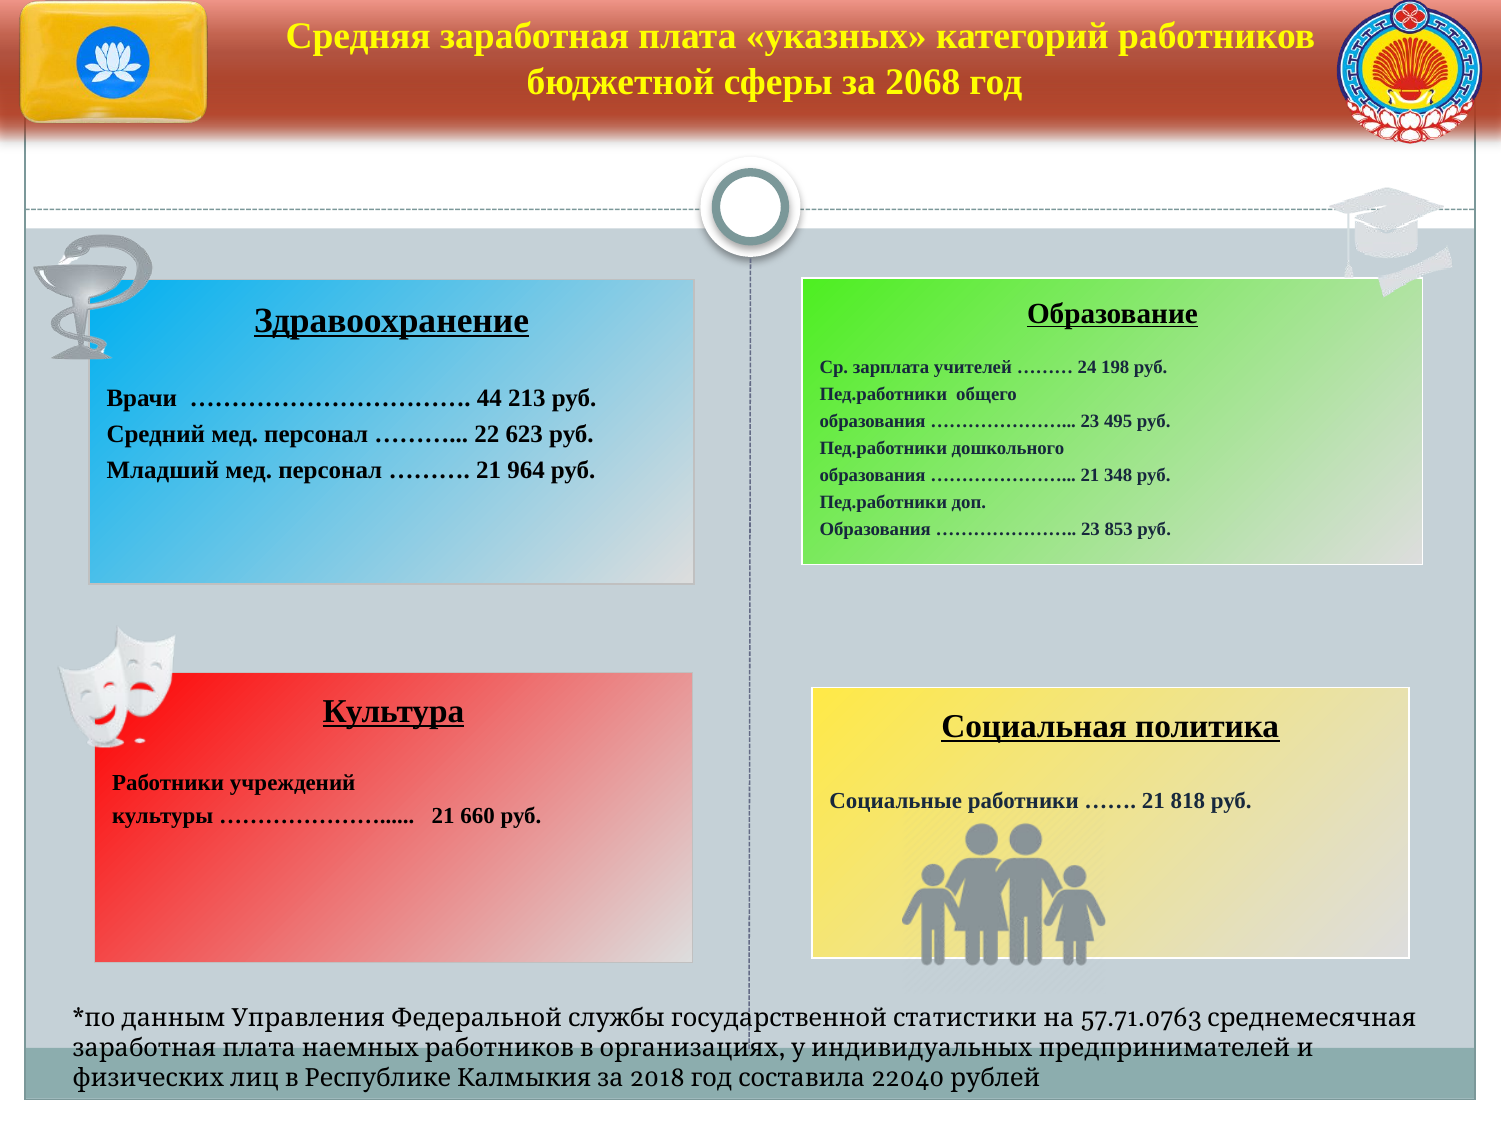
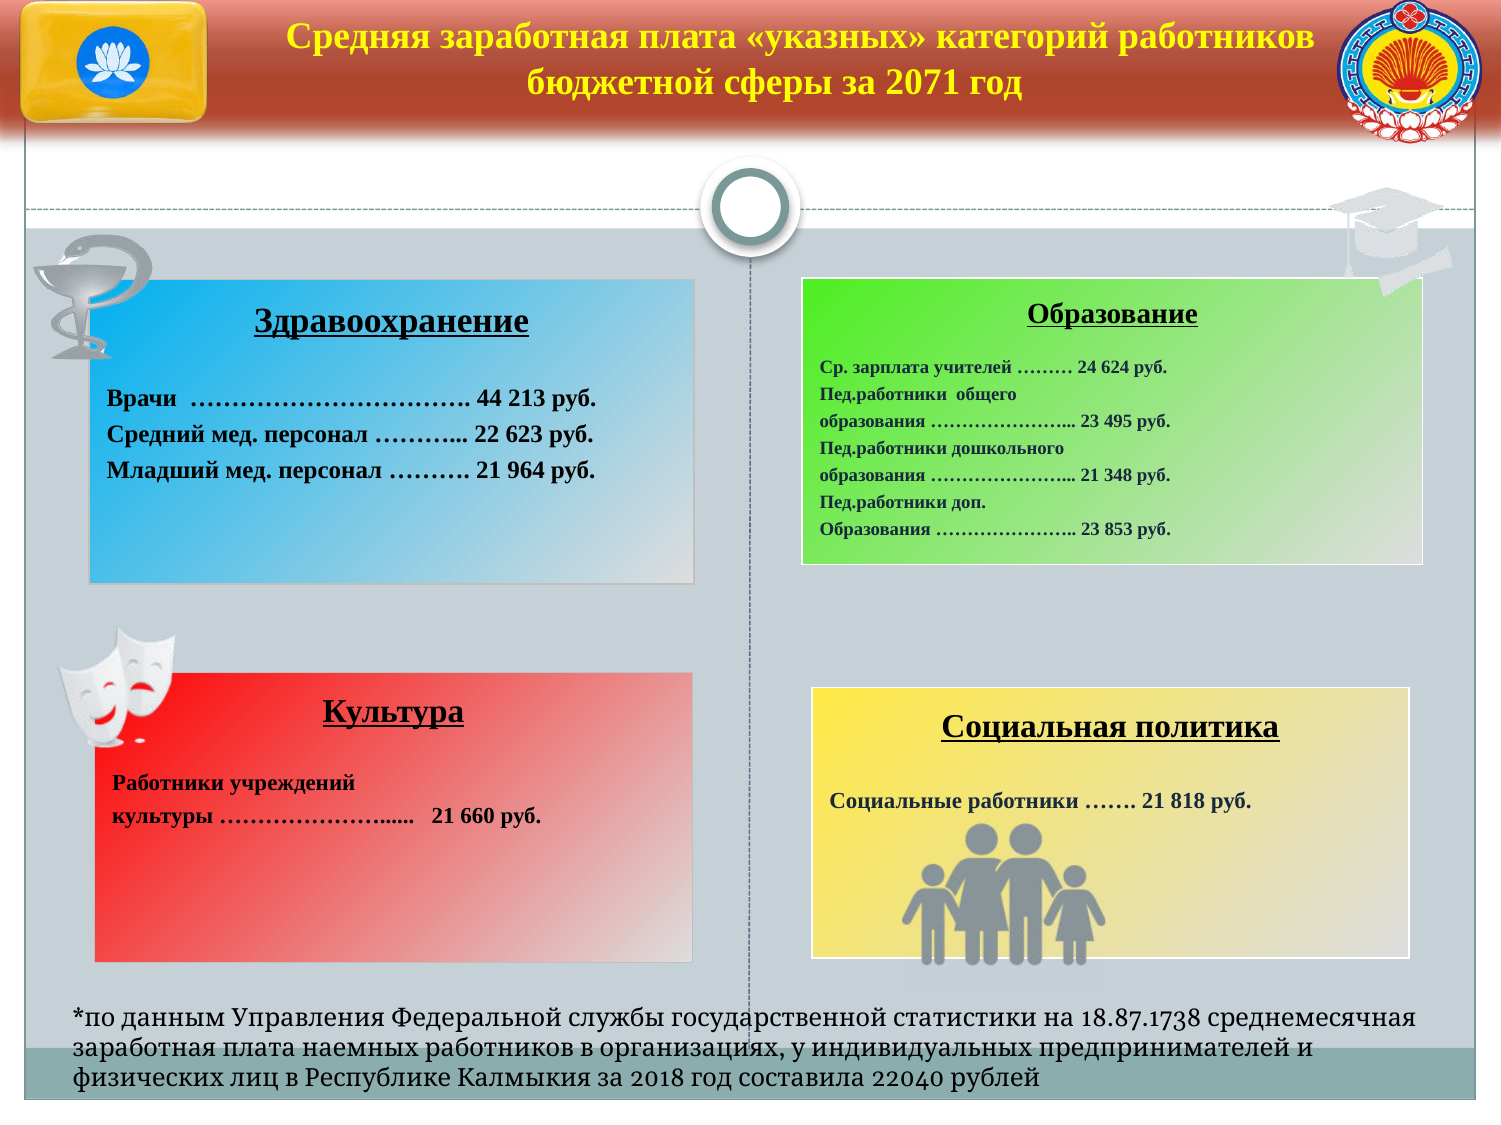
2068: 2068 -> 2071 (923, 82)
198: 198 -> 624 (1115, 367)
57.71.0763: 57.71.0763 -> 18.87.1738 (1141, 1019)
